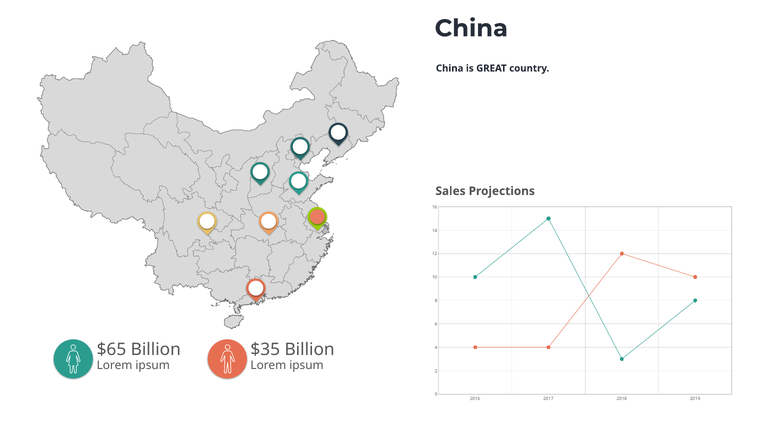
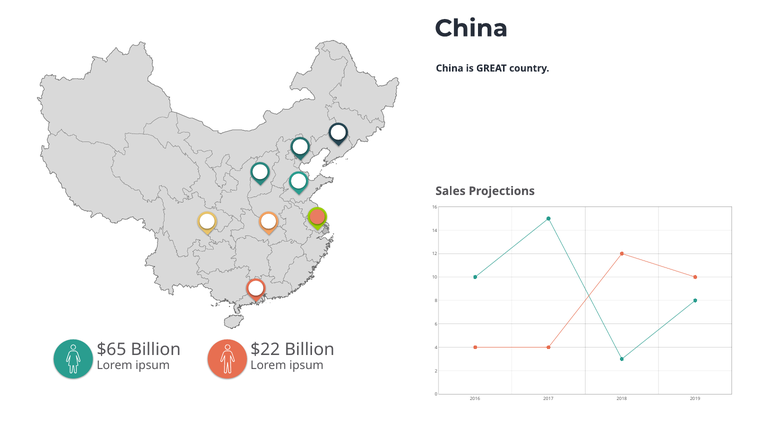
$35: $35 -> $22 (265, 350)
